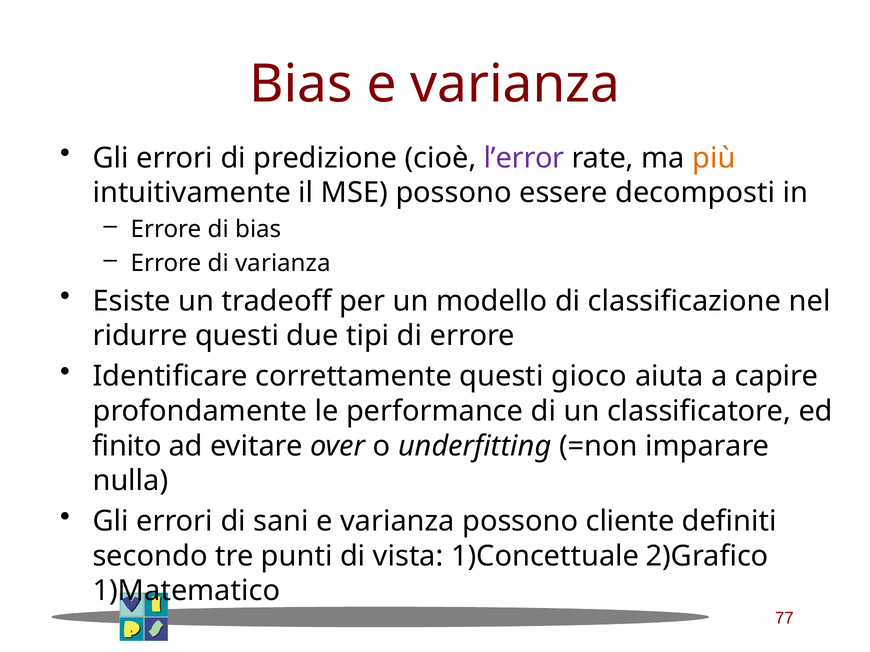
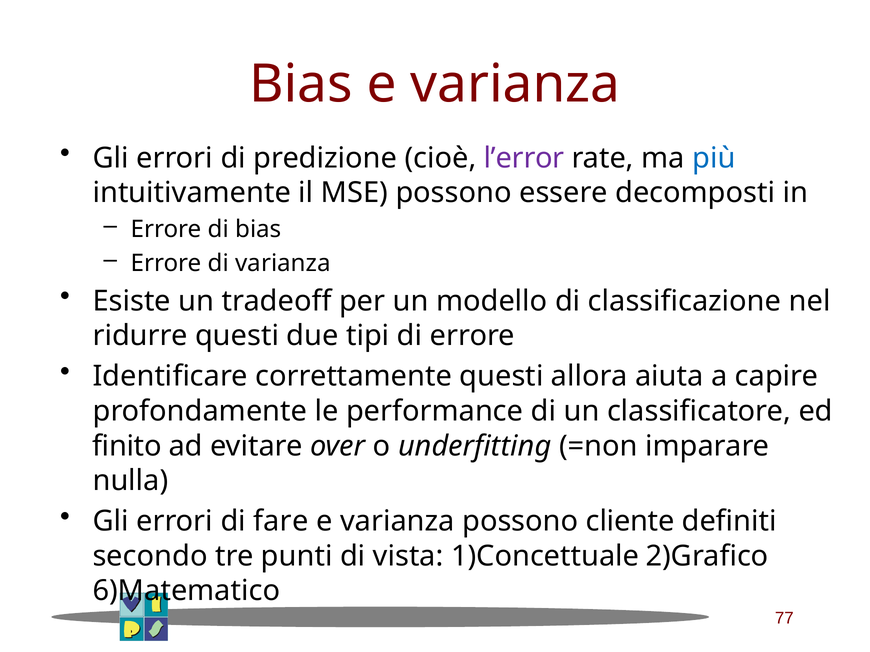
più colour: orange -> blue (714, 158)
gioco: gioco -> allora (589, 377)
sani: sani -> fare (281, 522)
1)Matematico: 1)Matematico -> 6)Matematico (186, 591)
